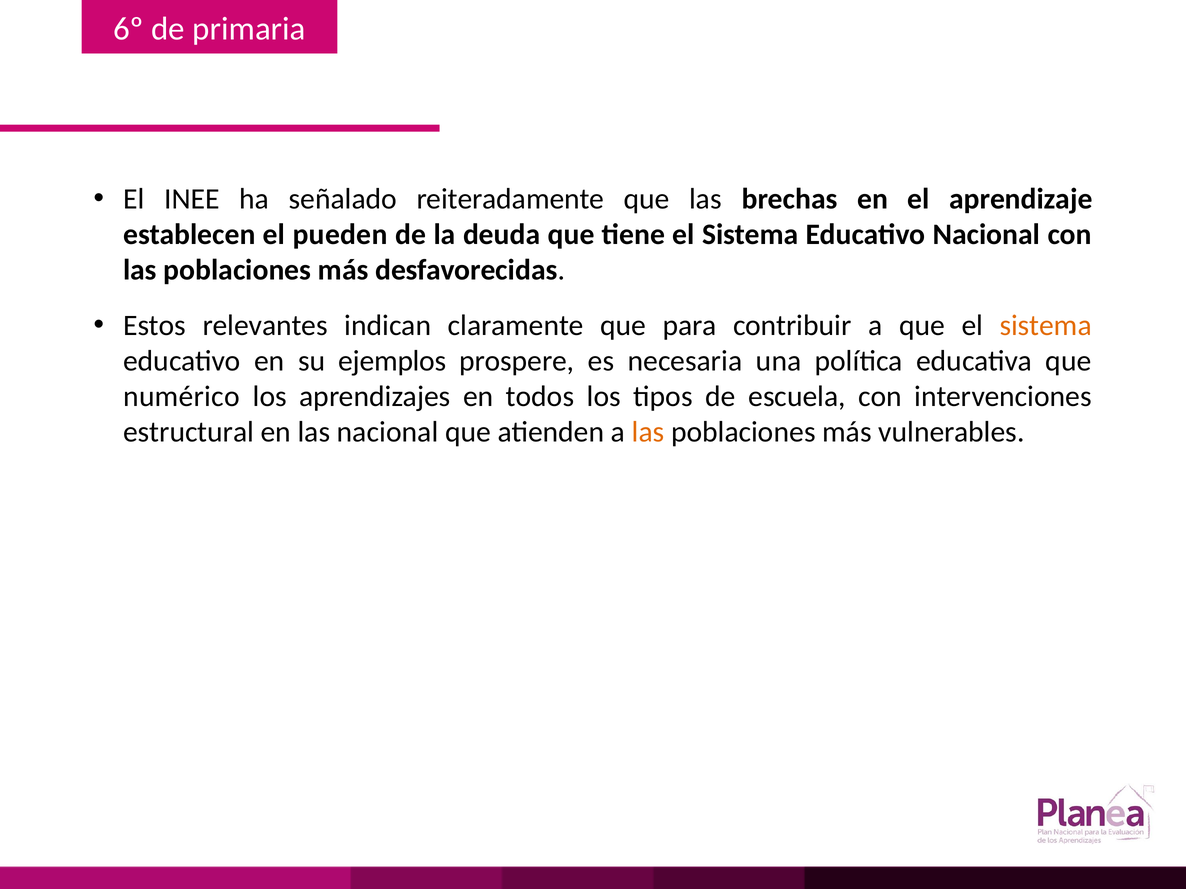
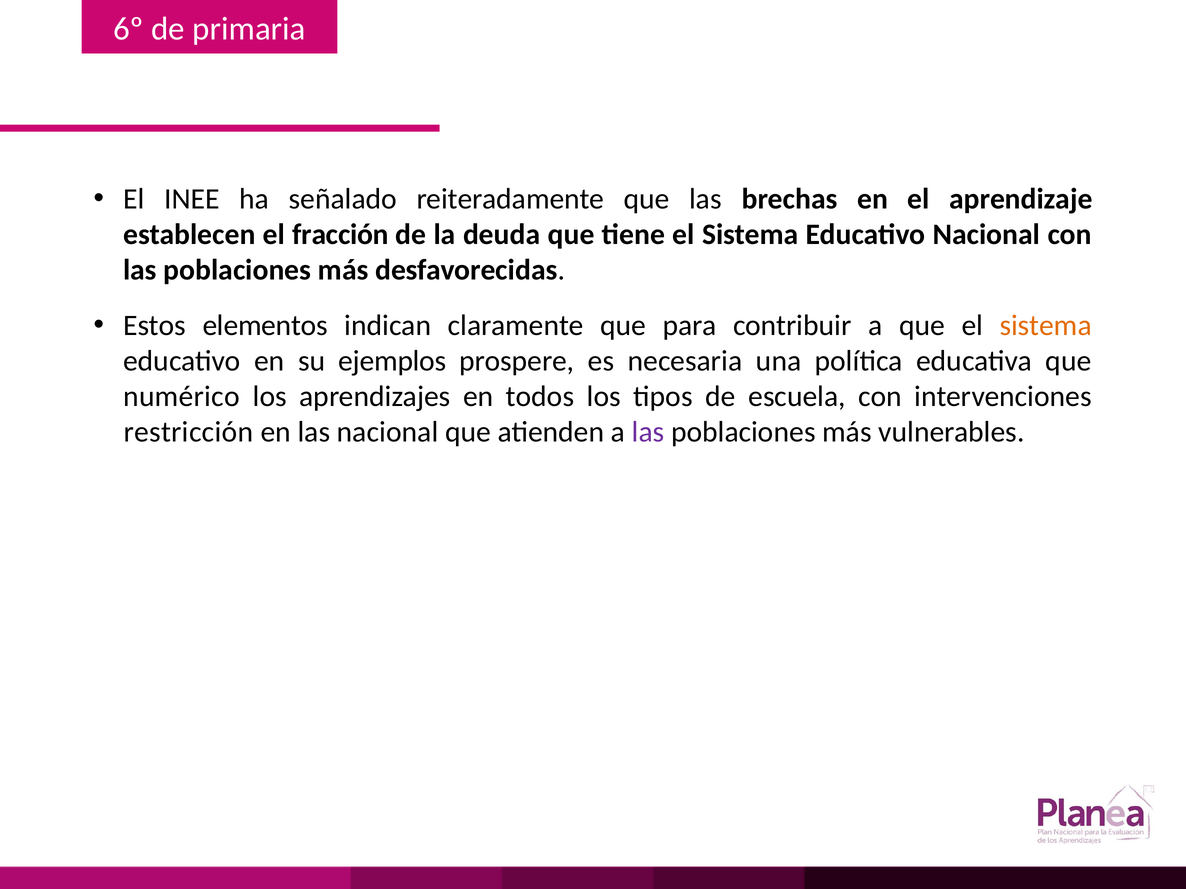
pueden: pueden -> fracción (340, 235)
relevantes: relevantes -> elementos (265, 326)
estructural: estructural -> restricción (188, 432)
las colour: orange -> purple (648, 432)
